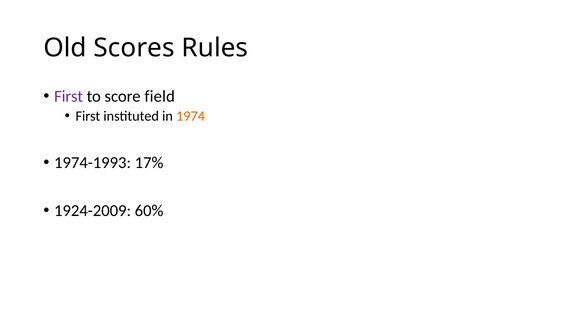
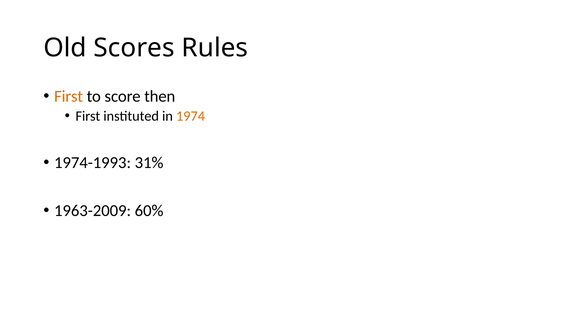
First colour: purple -> orange (69, 96)
field: field -> then (160, 96)
17%: 17% -> 31% (149, 163)
1924-2009: 1924-2009 -> 1963-2009 (93, 210)
